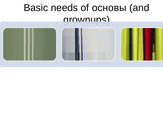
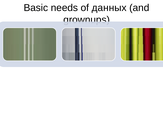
основы: основы -> данных (109, 8)
